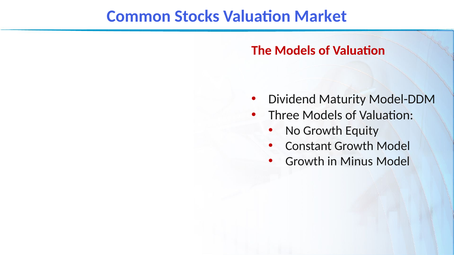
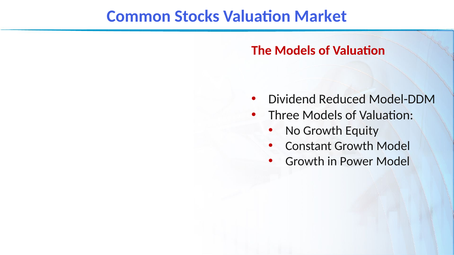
Maturity: Maturity -> Reduced (342, 99)
Minus: Minus -> Power (357, 161)
